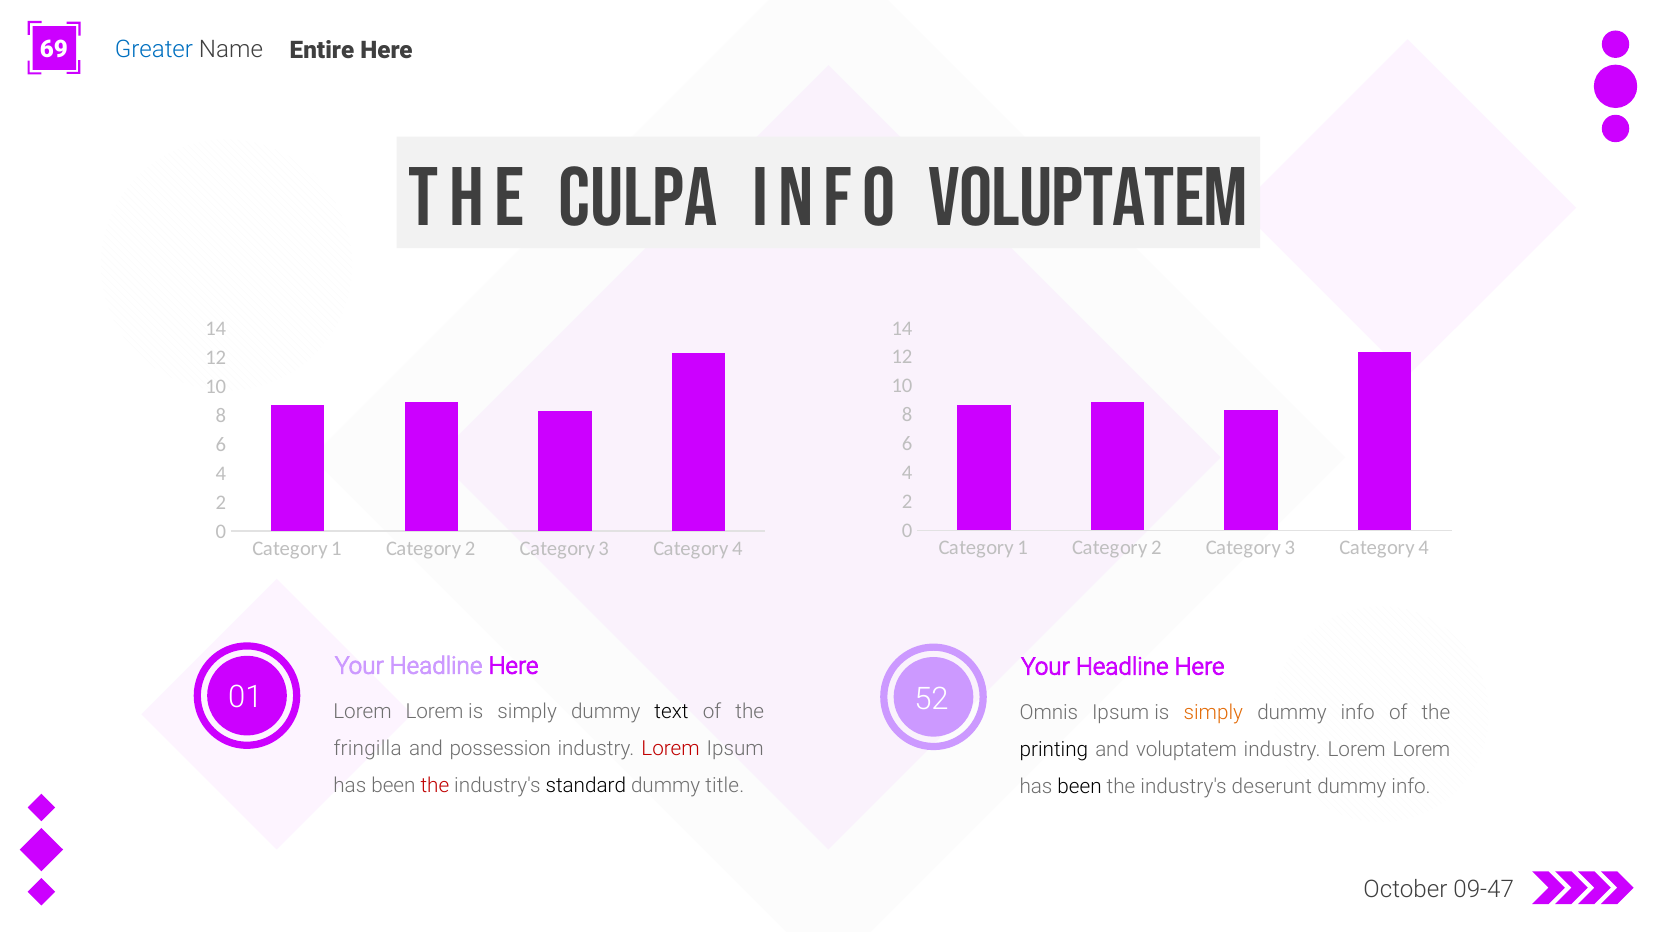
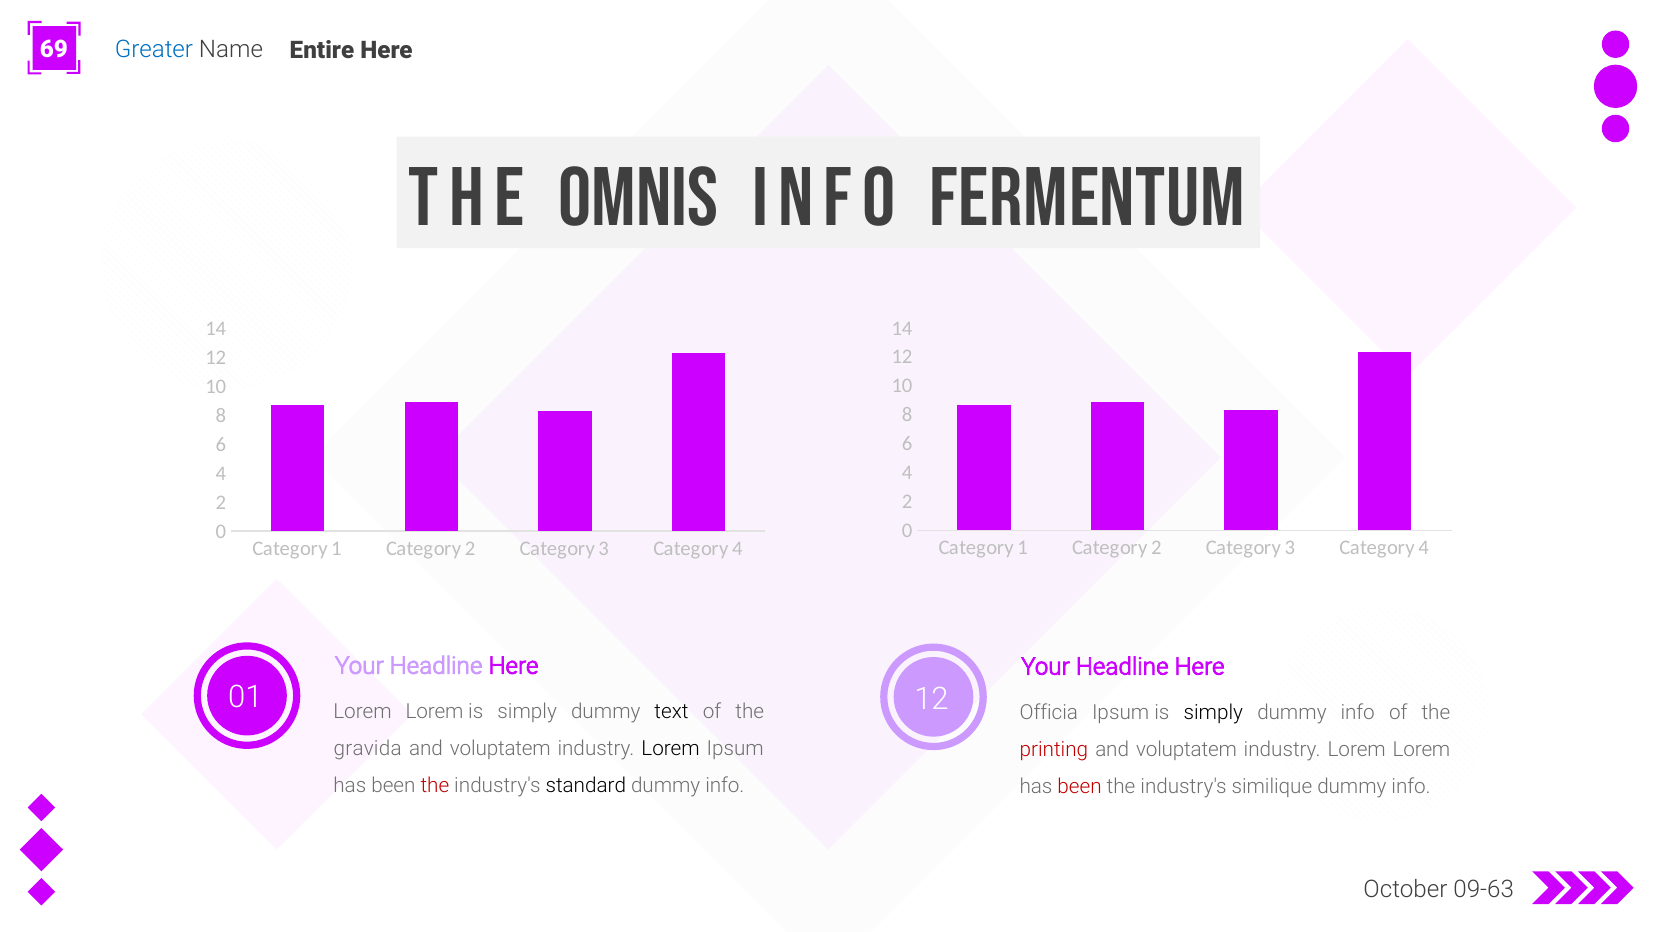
culpa: culpa -> omnis (638, 198)
info voluptatem: voluptatem -> fermentum (1088, 198)
01 52: 52 -> 12 (931, 699)
Omnis: Omnis -> Officia (1049, 712)
simply colour: orange -> black (1213, 712)
fringilla: fringilla -> gravida (368, 749)
possession: possession -> voluptatem (500, 749)
Lorem colour: red -> black (671, 749)
printing colour: black -> red (1054, 750)
title: title -> info (725, 786)
been colour: black -> red (1080, 787)
deserunt: deserunt -> similique (1272, 787)
09-47: 09-47 -> 09-63 (1484, 890)
